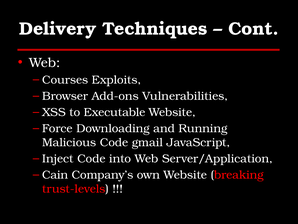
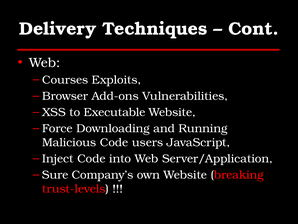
gmail: gmail -> users (147, 142)
Cain: Cain -> Sure (55, 175)
